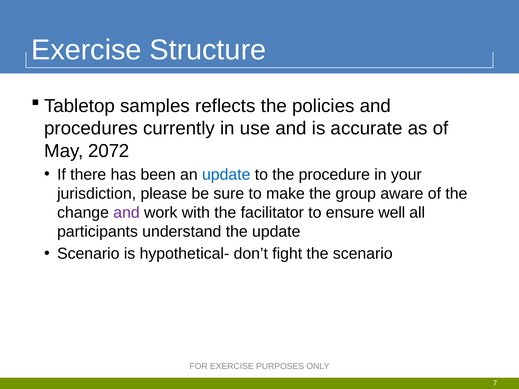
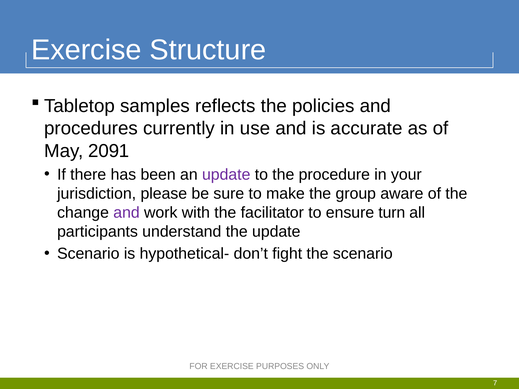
2072: 2072 -> 2091 (109, 151)
update colour: blue -> purple (226, 175)
well: well -> turn (392, 213)
